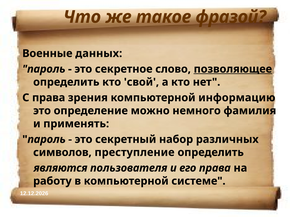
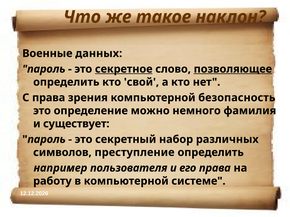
фразой: фразой -> наклон (231, 17)
секретное underline: none -> present (124, 69)
информацию: информацию -> безопасность (237, 98)
применять: применять -> существует (76, 124)
являются: являются -> например (60, 168)
